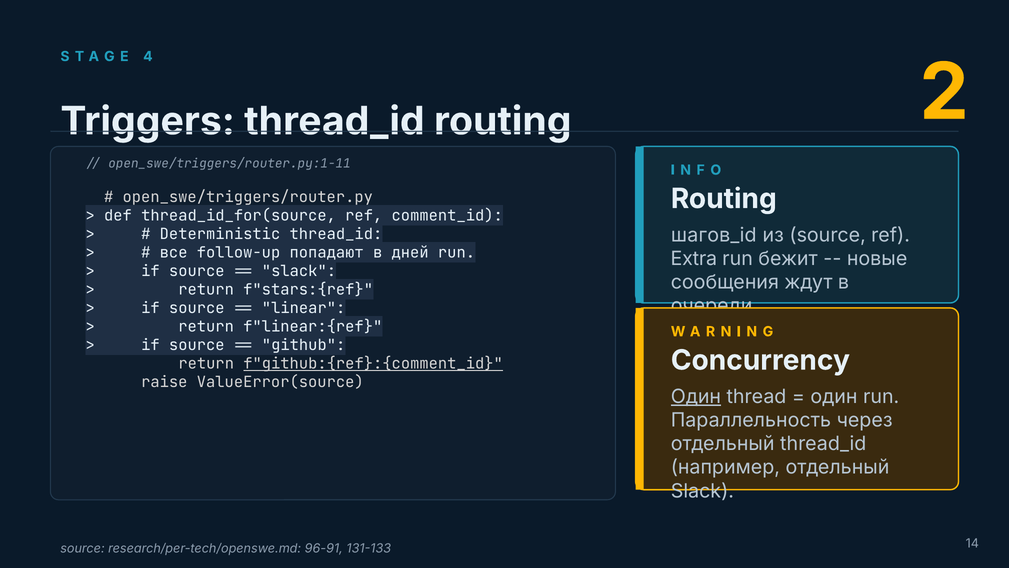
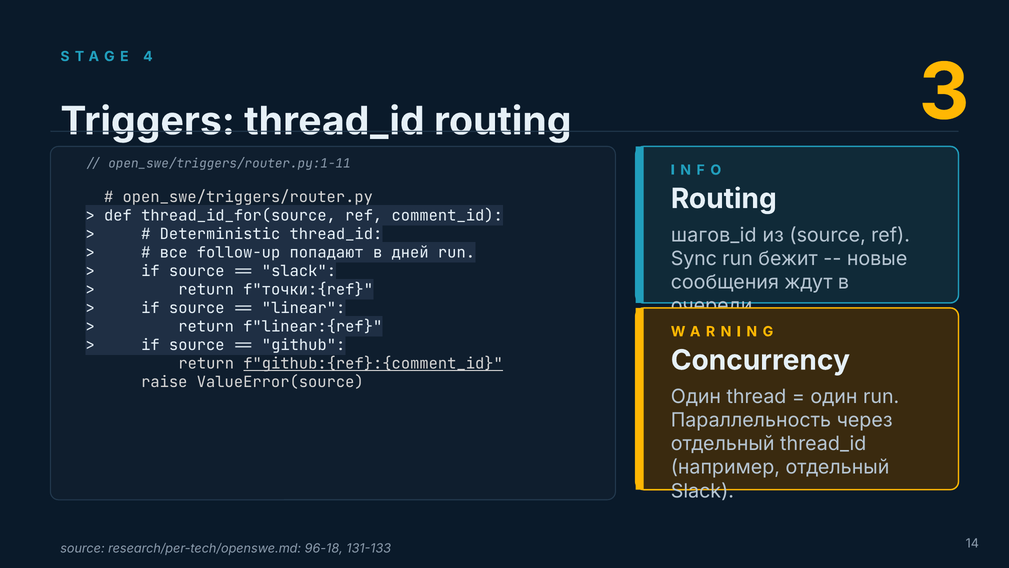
2: 2 -> 3 (944, 93)
Extra: Extra -> Sync (694, 259)
f"stars:{ref: f"stars:{ref -> f"точки:{ref (308, 289)
Один underline: present -> none (696, 396)
96-91: 96-91 -> 96-18 (324, 548)
